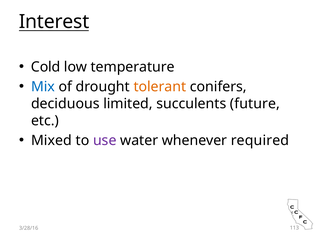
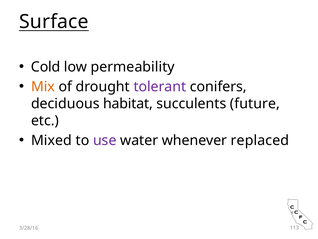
Interest: Interest -> Surface (54, 22)
temperature: temperature -> permeability (133, 67)
Mix colour: blue -> orange (43, 87)
tolerant colour: orange -> purple (160, 87)
limited: limited -> habitat (128, 103)
required: required -> replaced (260, 140)
